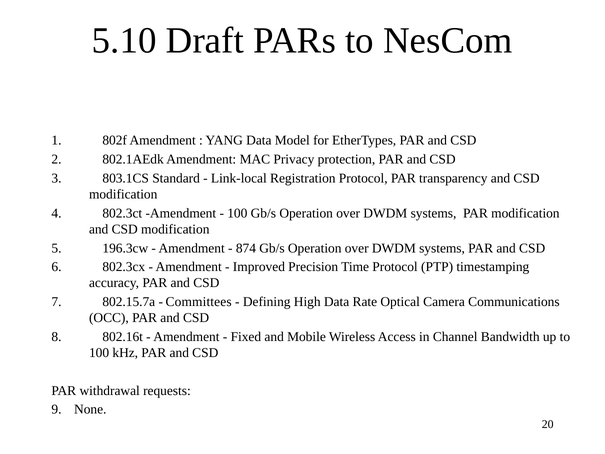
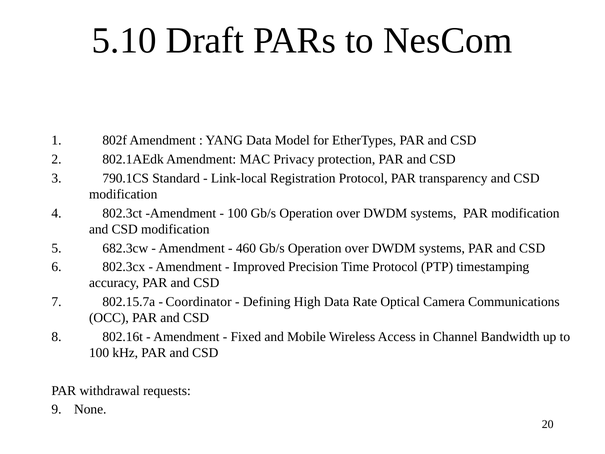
803.1CS: 803.1CS -> 790.1CS (126, 178)
196.3cw: 196.3cw -> 682.3cw (125, 248)
874: 874 -> 460 (246, 248)
Committees: Committees -> Coordinator (199, 302)
